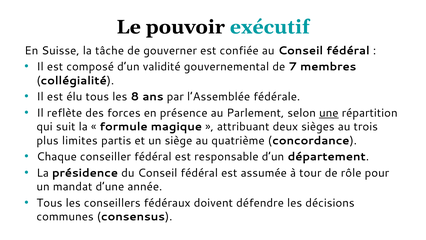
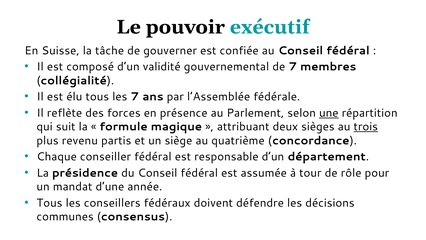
les 8: 8 -> 7 (135, 97)
trois underline: none -> present (366, 127)
limites: limites -> revenu (80, 140)
